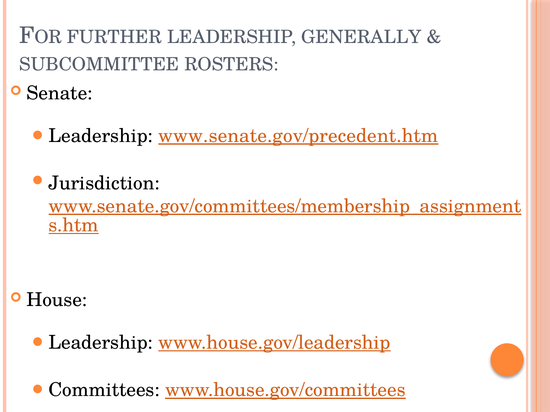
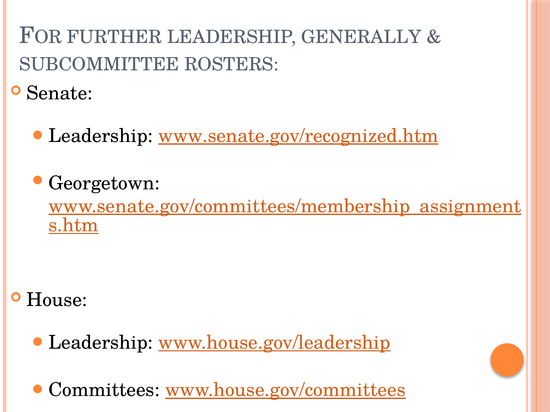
www.senate.gov/precedent.htm: www.senate.gov/precedent.htm -> www.senate.gov/recognized.htm (298, 136)
Jurisdiction: Jurisdiction -> Georgetown (104, 183)
